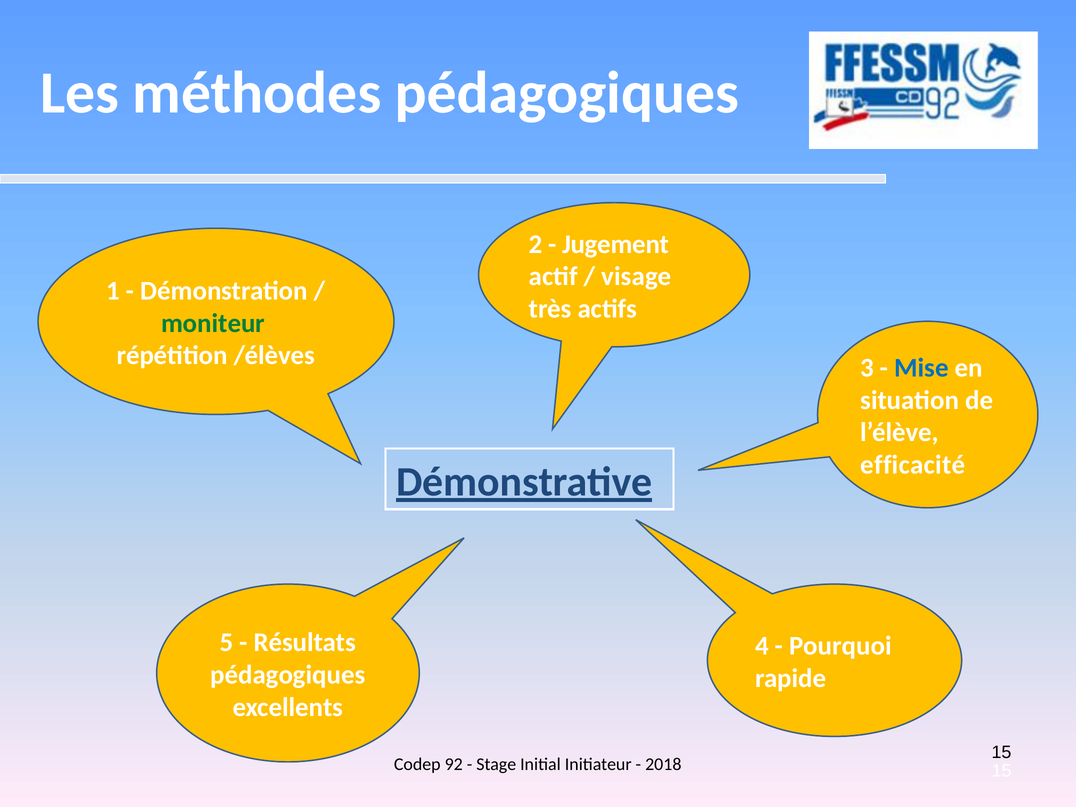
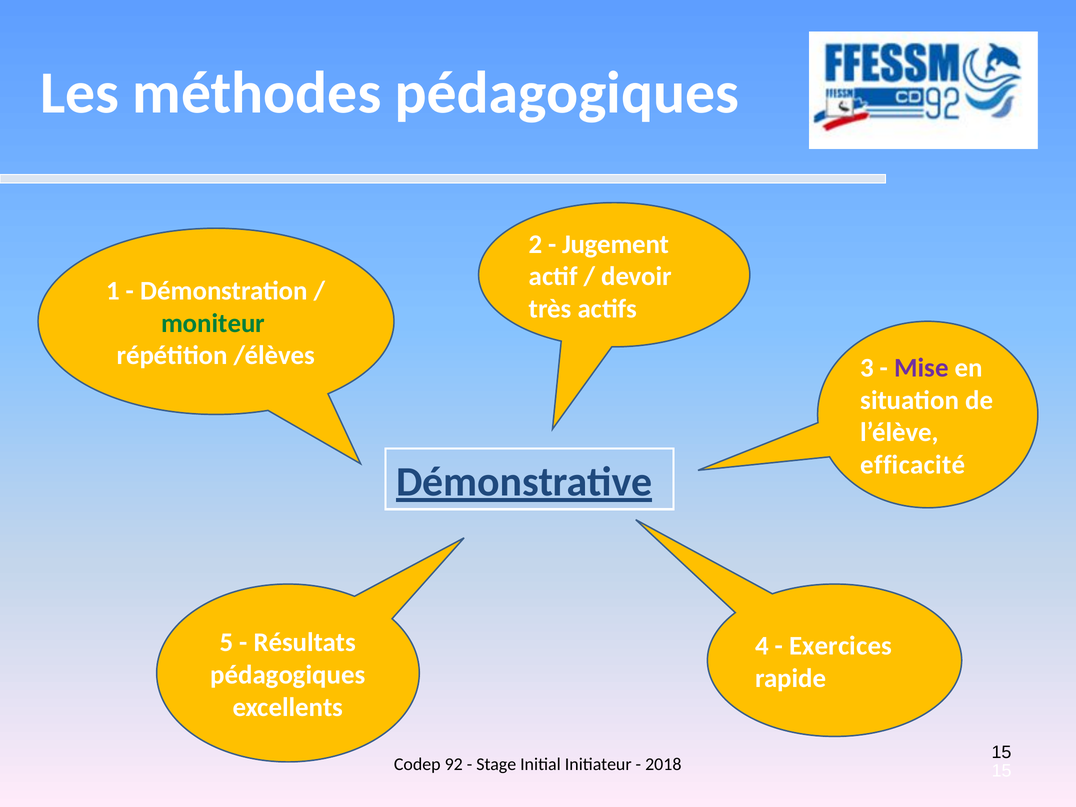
visage: visage -> devoir (636, 277)
Mise colour: blue -> purple (921, 368)
Pourquoi: Pourquoi -> Exercices (840, 646)
